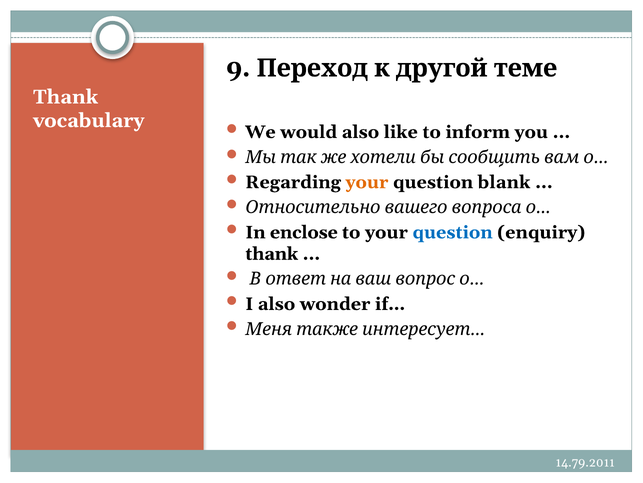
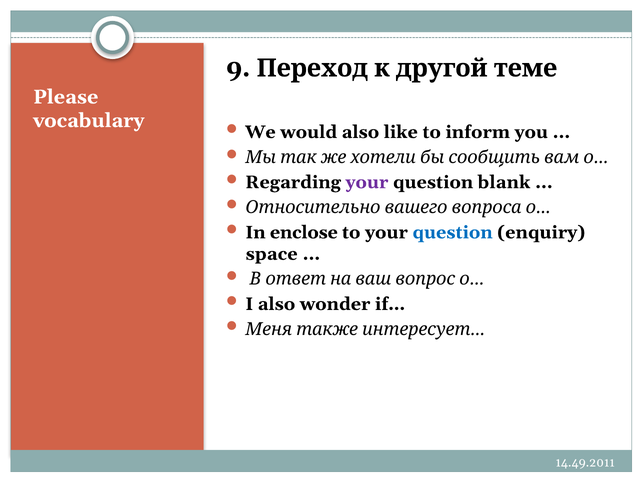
Thank: Thank -> Please (66, 97)
your colour: orange -> purple (367, 182)
thank: thank -> space (272, 253)
14.79.2011: 14.79.2011 -> 14.49.2011 (585, 462)
